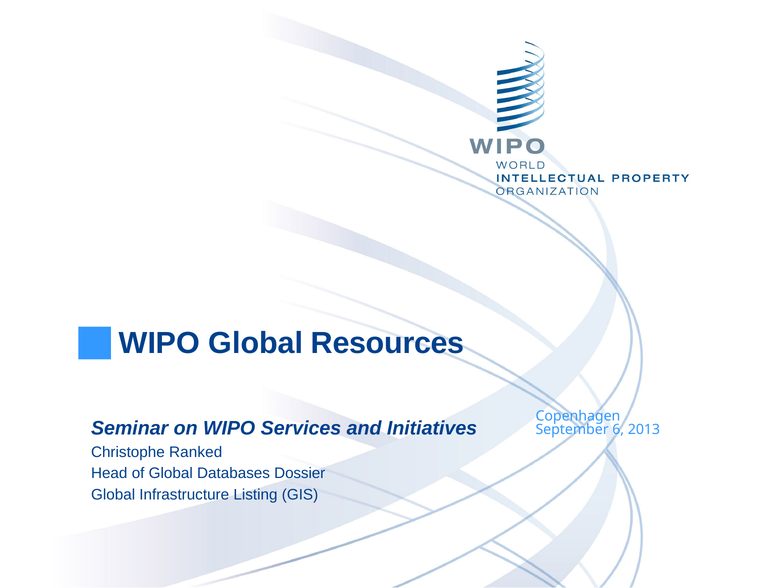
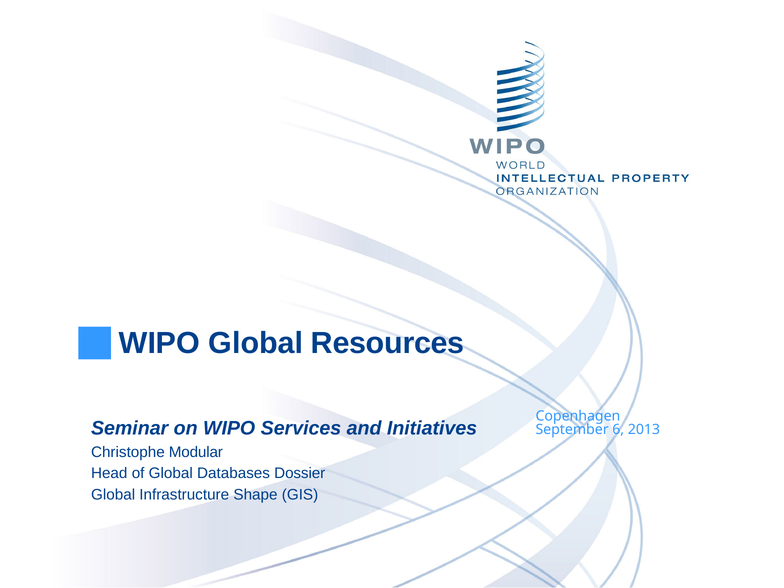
Ranked: Ranked -> Modular (196, 452)
Listing: Listing -> Shape (256, 495)
